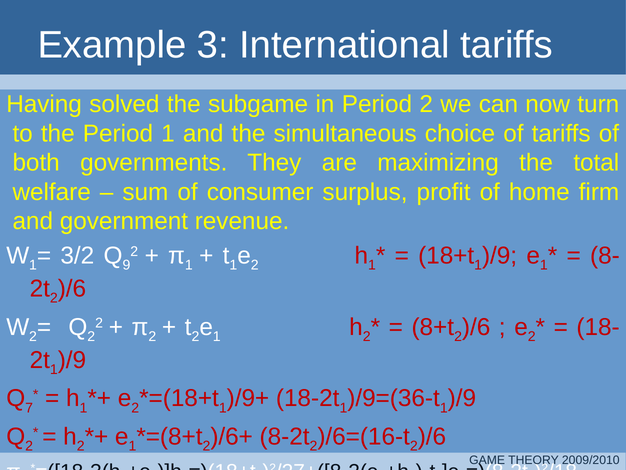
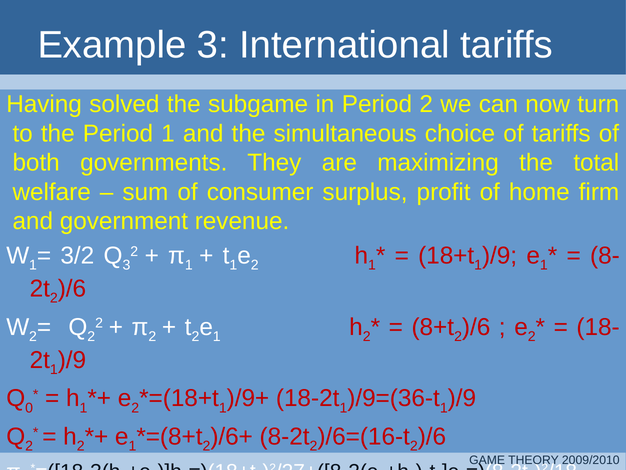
9: 9 -> 3 (126, 265)
7: 7 -> 0 (29, 407)
